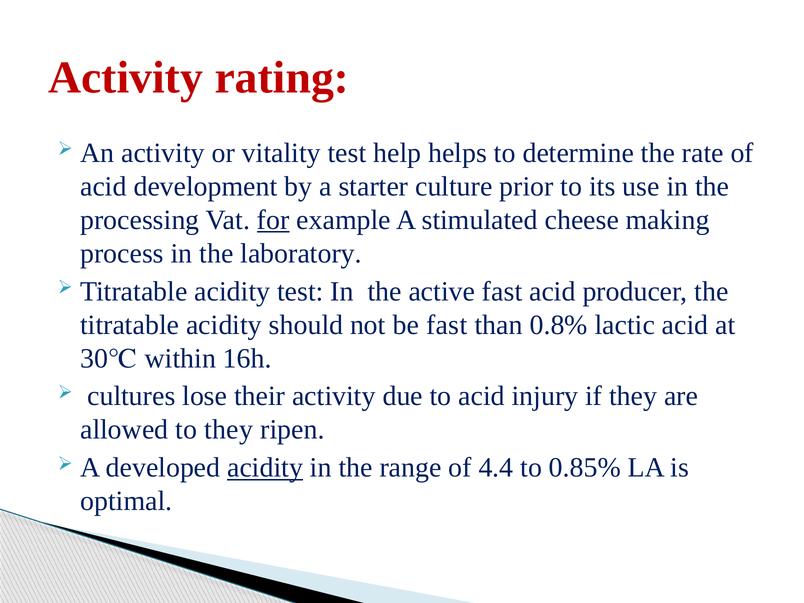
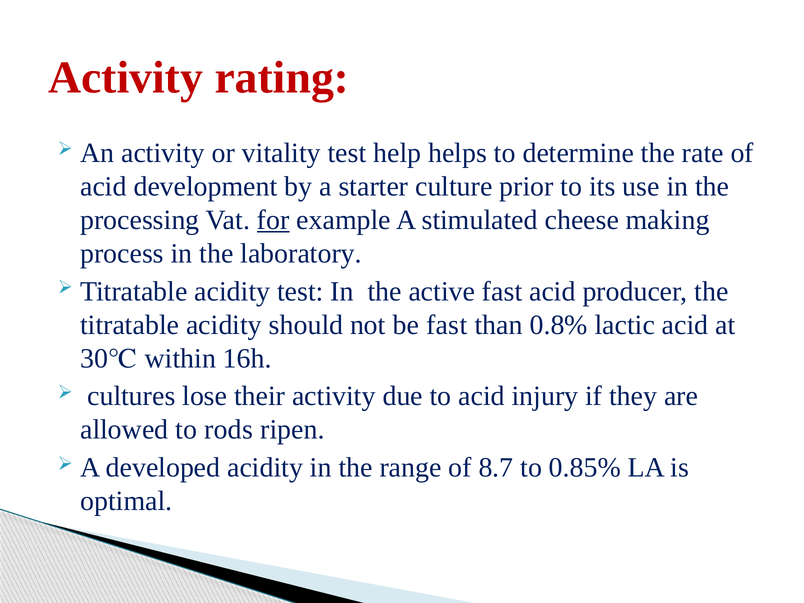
to they: they -> rods (229, 430)
acidity underline: present -> none (265, 468)
4.4: 4.4 -> 8.7 (496, 468)
